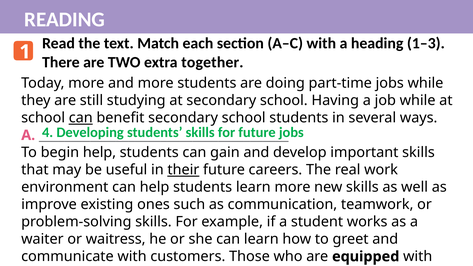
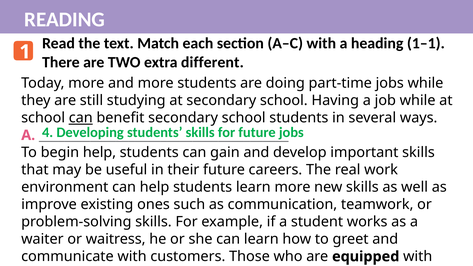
1–3: 1–3 -> 1–1 (426, 43)
together: together -> different (212, 62)
their underline: present -> none (183, 170)
